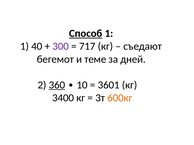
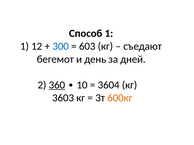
Способ underline: present -> none (86, 34)
40: 40 -> 12 (37, 46)
300 colour: purple -> blue (61, 46)
717: 717 -> 603 (87, 46)
теме: теме -> день (95, 59)
3601: 3601 -> 3604 (109, 85)
3400: 3400 -> 3603 (63, 98)
